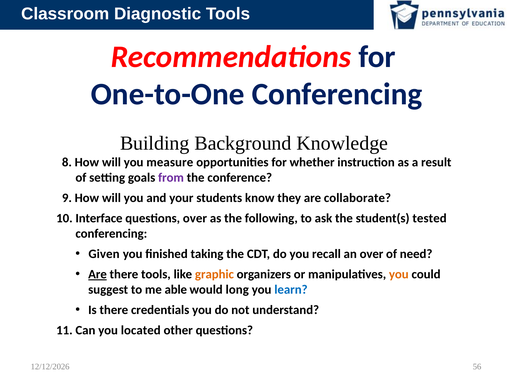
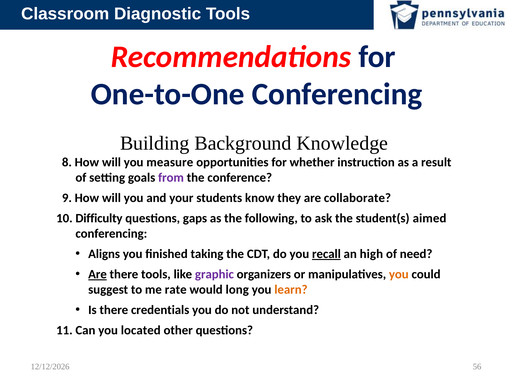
Interface: Interface -> Difficulty (99, 218)
questions over: over -> gaps (195, 218)
tested: tested -> aimed (430, 218)
Given: Given -> Aligns (104, 254)
recall underline: none -> present (326, 254)
an over: over -> high (371, 254)
graphic colour: orange -> purple (214, 274)
able: able -> rate (176, 290)
learn colour: blue -> orange (291, 290)
